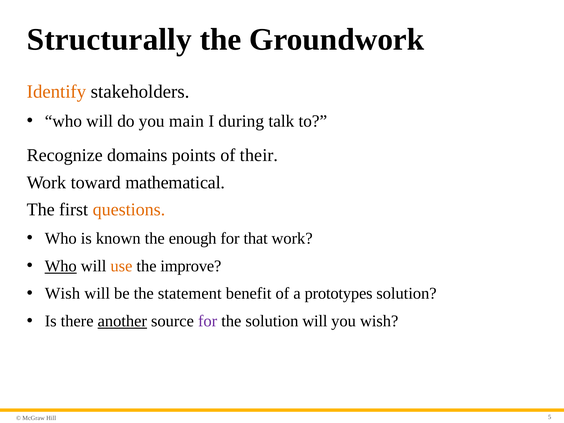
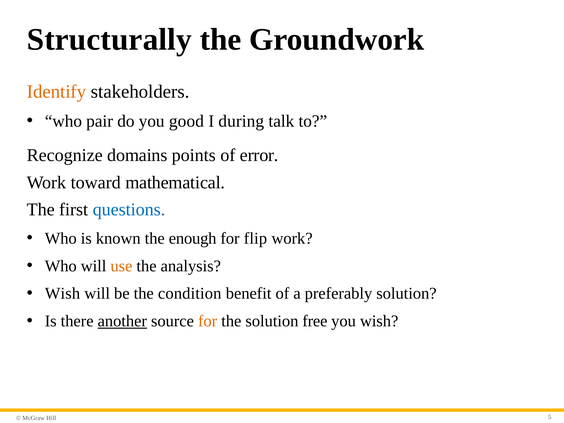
will: will -> pair (100, 121)
main: main -> good (186, 121)
their: their -> error (259, 155)
questions colour: orange -> blue (129, 210)
that: that -> flip (255, 238)
Who underline: present -> none (61, 266)
improve: improve -> analysis (191, 266)
statement: statement -> condition (190, 294)
prototypes: prototypes -> preferably (338, 294)
for colour: purple -> orange (208, 321)
solution will: will -> free (315, 321)
